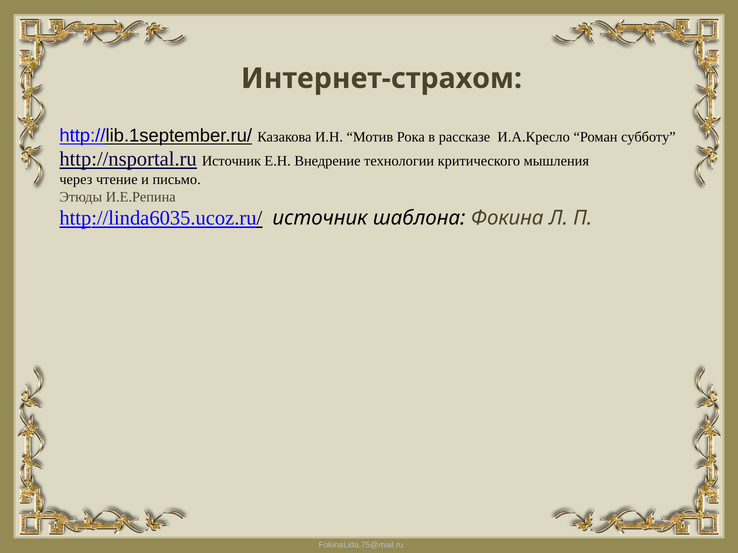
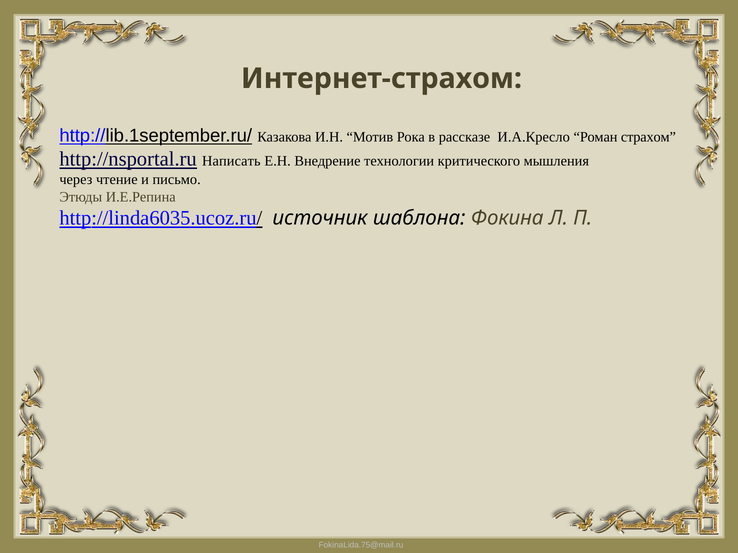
субботу: субботу -> страхом (648, 137)
http://nsportal.ru Источник: Источник -> Написать (231, 161)
